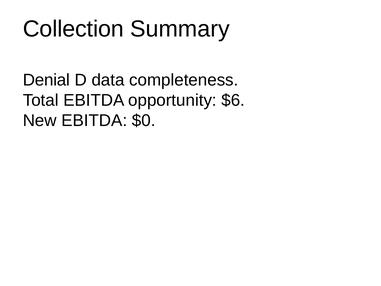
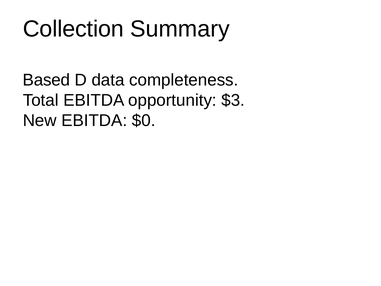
Denial: Denial -> Based (46, 80)
$6: $6 -> $3 (233, 100)
